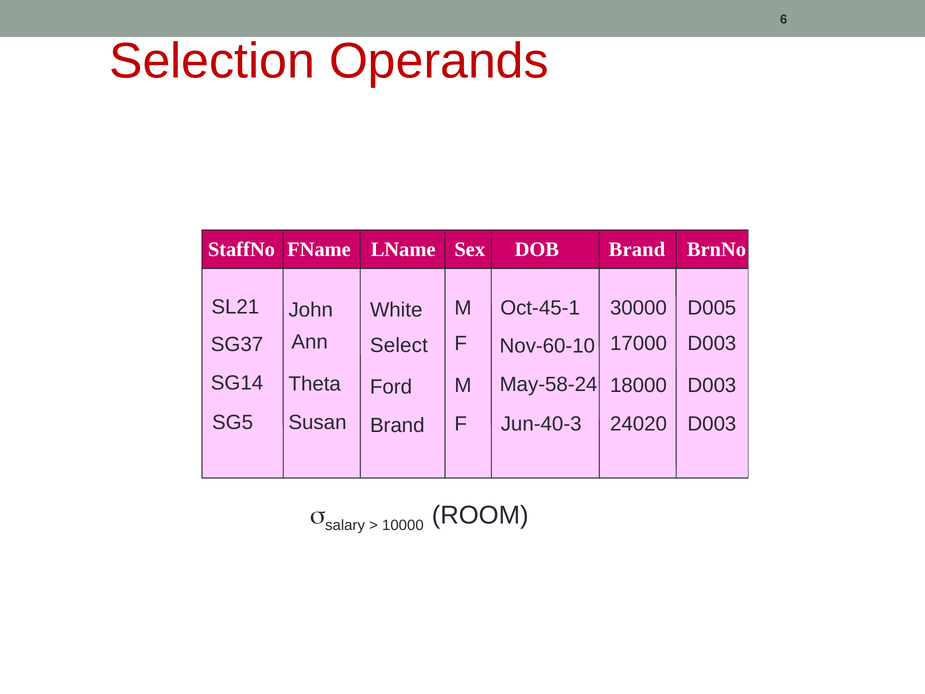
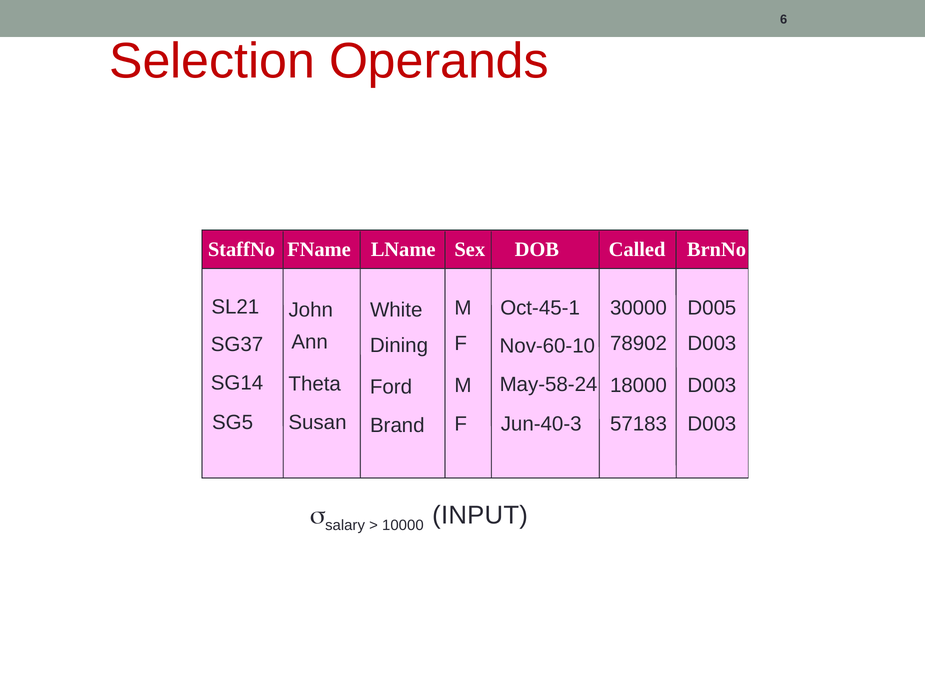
Brand: Brand -> Called (637, 250)
17000: 17000 -> 78902 (638, 343)
Select: Select -> Dining (399, 345)
24020: 24020 -> 57183 (638, 424)
ROOM: ROOM -> INPUT (480, 515)
